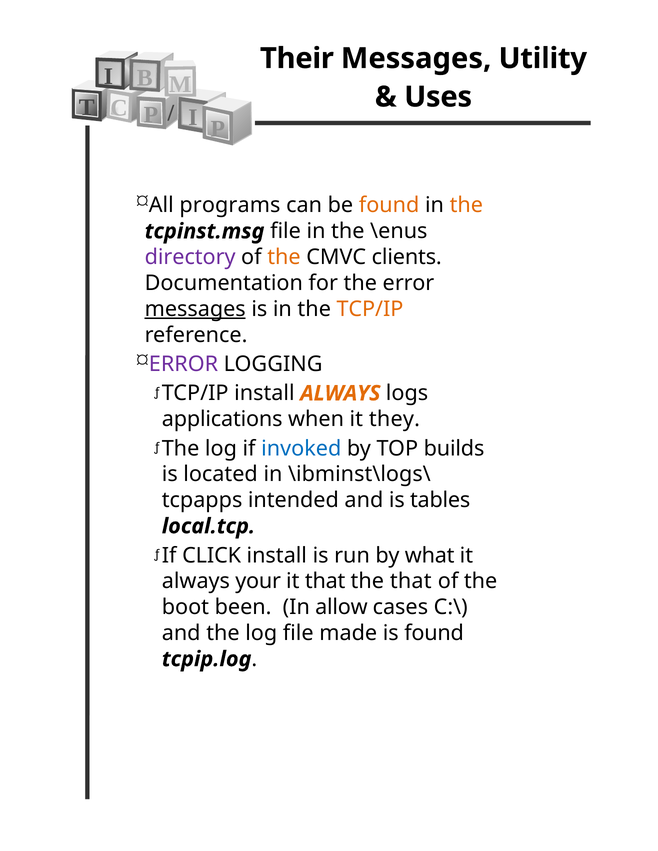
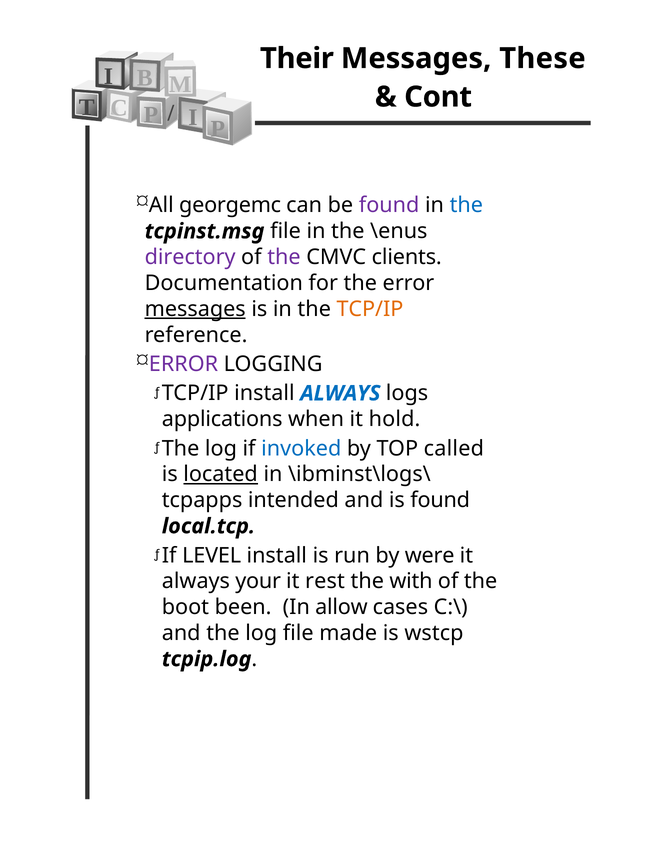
Utility: Utility -> These (542, 58)
Uses: Uses -> Cont (438, 97)
programs: programs -> georgemc (230, 205)
found colour: orange -> purple (389, 205)
the colour: orange -> blue (466, 205)
the colour: orange -> purple (284, 257)
ALWAYS colour: orange -> blue (340, 393)
they: they -> hold (395, 419)
builds: builds -> called (454, 448)
located underline: none -> present (221, 474)
is tables: tables -> found (440, 500)
CLICK: CLICK -> LEVEL (212, 555)
what: what -> were (430, 555)
it that: that -> rest (325, 581)
the that: that -> with (411, 581)
is found: found -> wstcp (434, 633)
